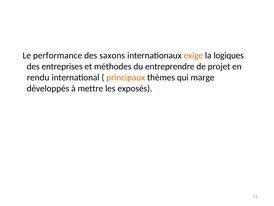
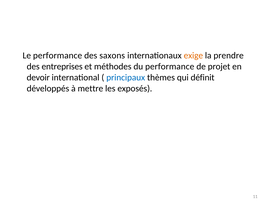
logiques: logiques -> prendre (229, 55)
du entreprendre: entreprendre -> performance (170, 66)
rendu: rendu -> devoir (38, 77)
principaux colour: orange -> blue (126, 77)
marge: marge -> définit (203, 77)
